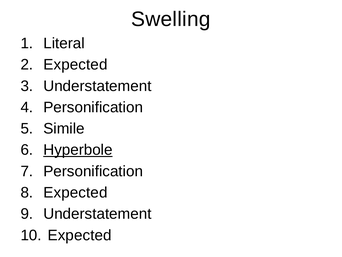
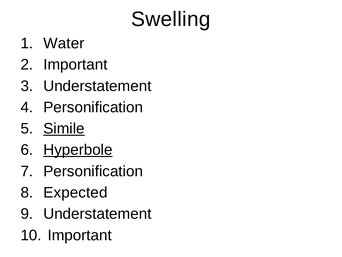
Literal: Literal -> Water (64, 43)
Expected: Expected -> Important (75, 65)
Simile underline: none -> present (64, 128)
Expected: Expected -> Important (80, 235)
